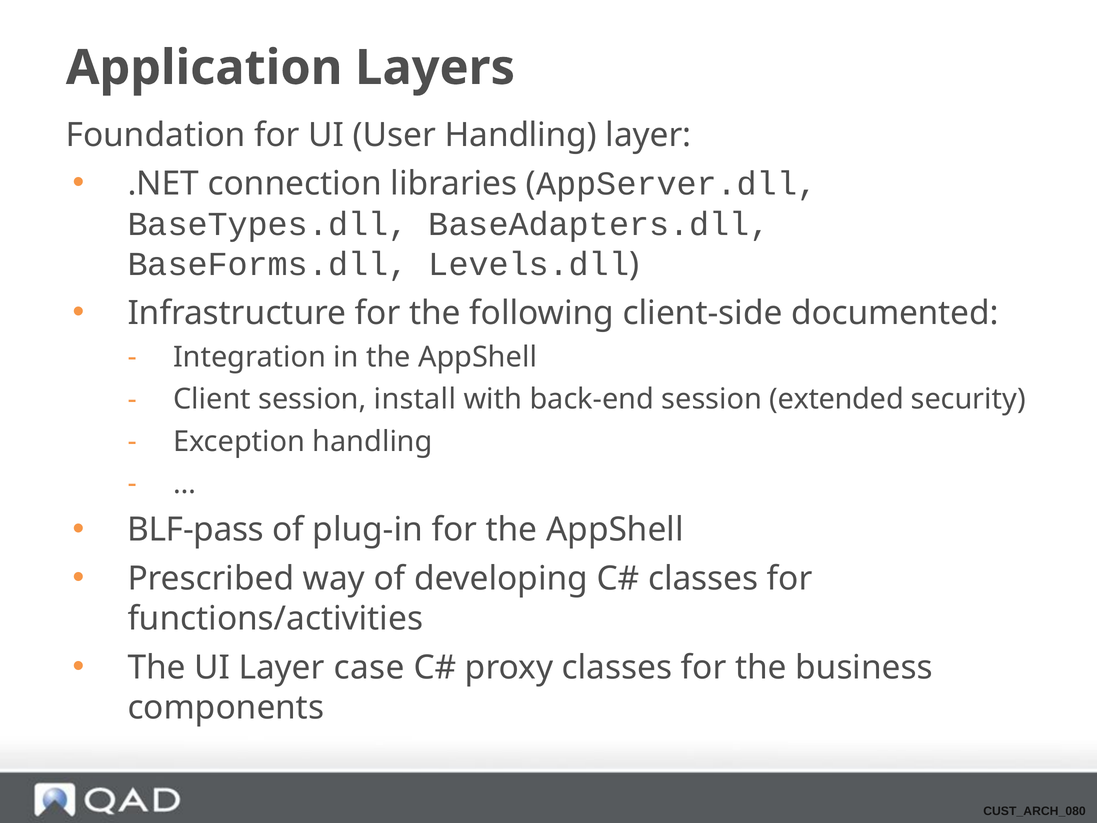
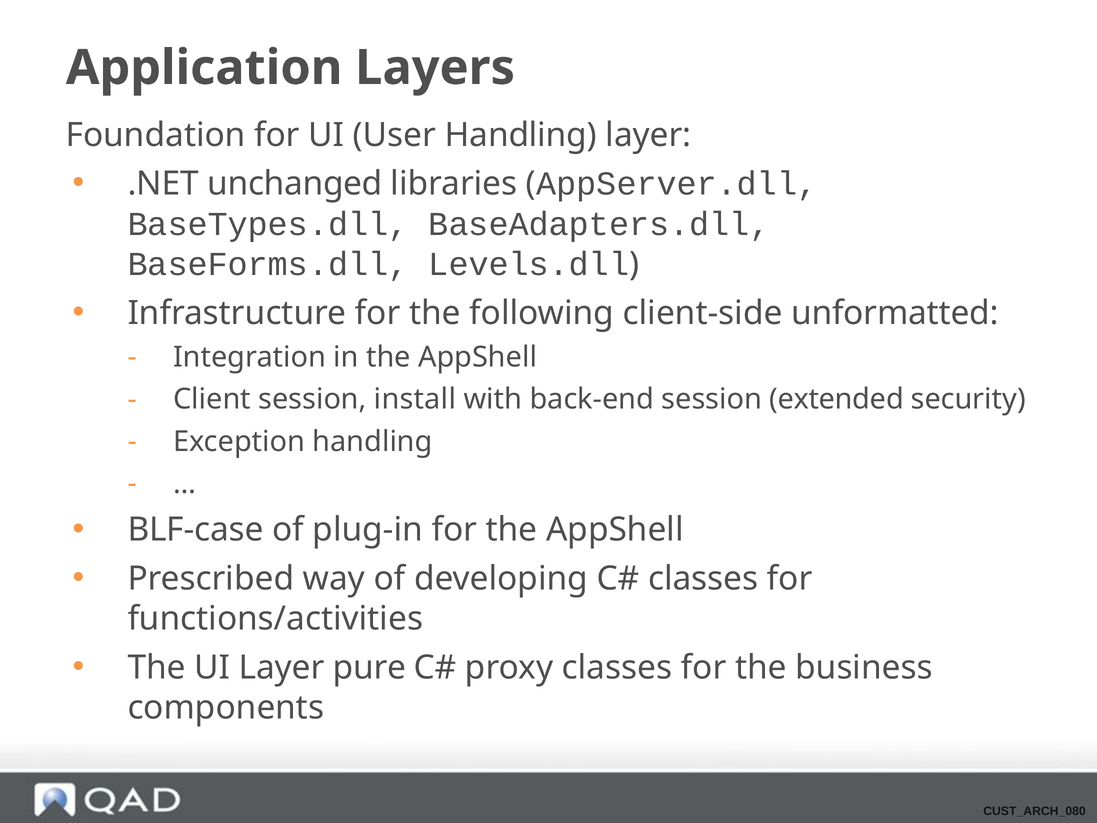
connection: connection -> unchanged (295, 184)
documented: documented -> unformatted (895, 313)
BLF-pass: BLF-pass -> BLF-case (196, 530)
case: case -> pure (369, 667)
